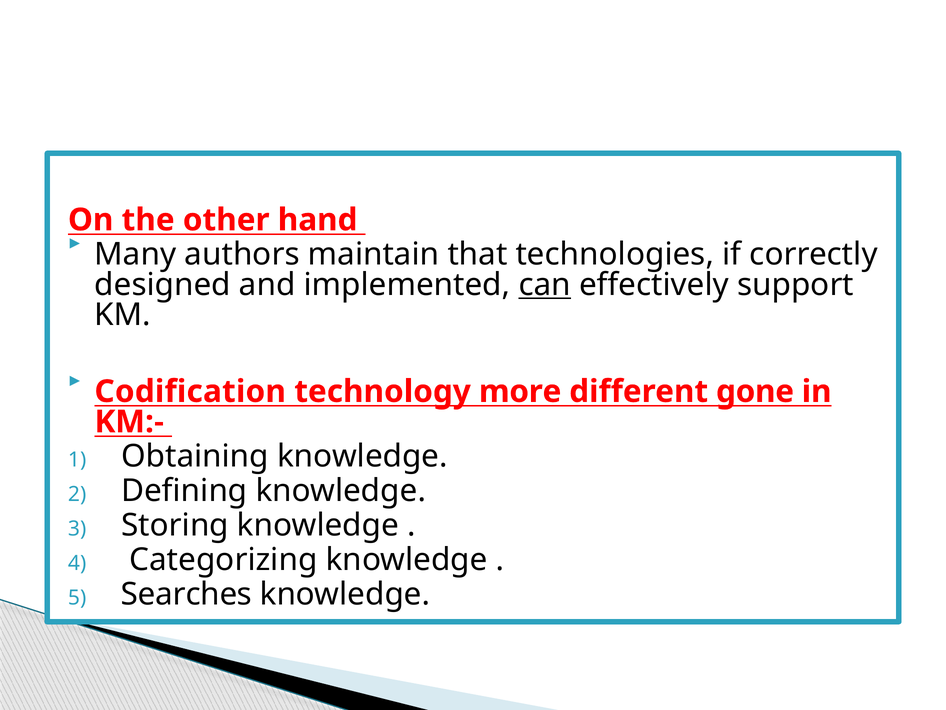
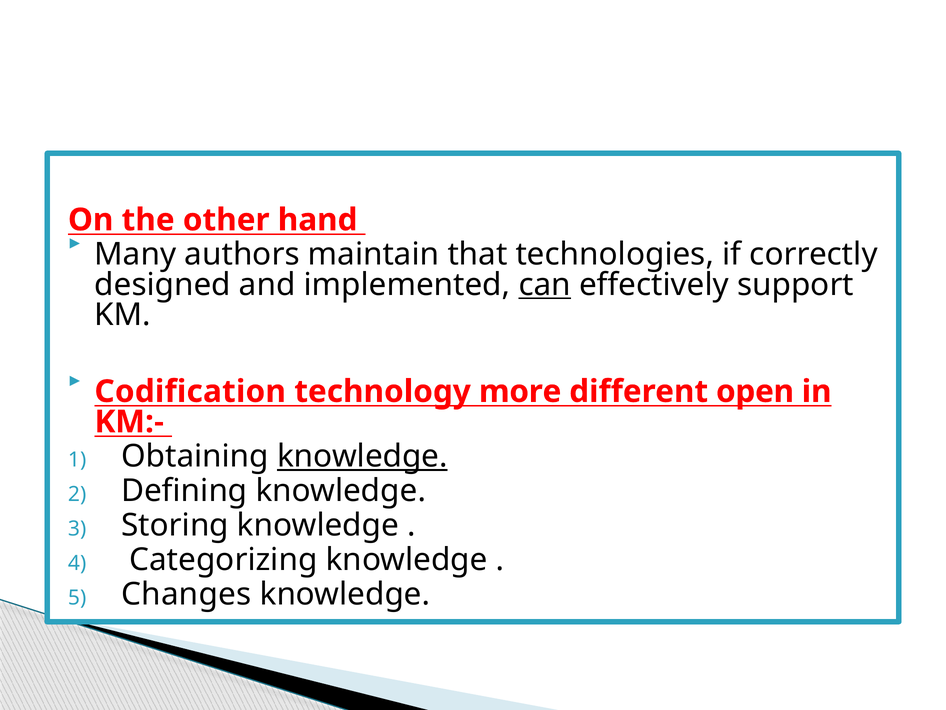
gone: gone -> open (755, 391)
knowledge underline: none -> present (362, 456)
Searches: Searches -> Changes (186, 594)
